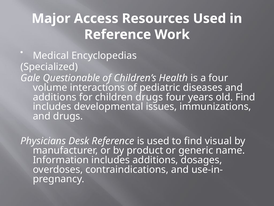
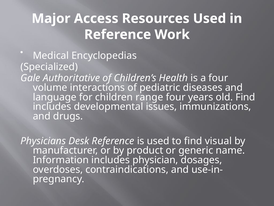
Questionable: Questionable -> Authoritative (71, 78)
additions: additions -> language (55, 97)
children drugs: drugs -> range (149, 97)
includes additions: additions -> physician (155, 160)
